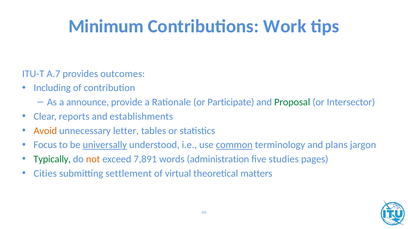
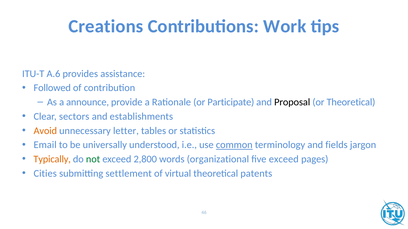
Minimum: Minimum -> Creations (106, 26)
A.7: A.7 -> A.6 (53, 74)
outcomes: outcomes -> assistance (123, 74)
Including: Including -> Followed (52, 88)
Proposal colour: green -> black (292, 102)
or Intersector: Intersector -> Theoretical (351, 102)
reports: reports -> sectors (74, 117)
Focus: Focus -> Email (45, 145)
universally underline: present -> none (105, 145)
plans: plans -> fields (336, 145)
Typically colour: green -> orange (52, 160)
not colour: orange -> green (93, 160)
7,891: 7,891 -> 2,800 (145, 160)
administration: administration -> organizational (218, 160)
five studies: studies -> exceed (284, 160)
matters: matters -> patents (256, 174)
